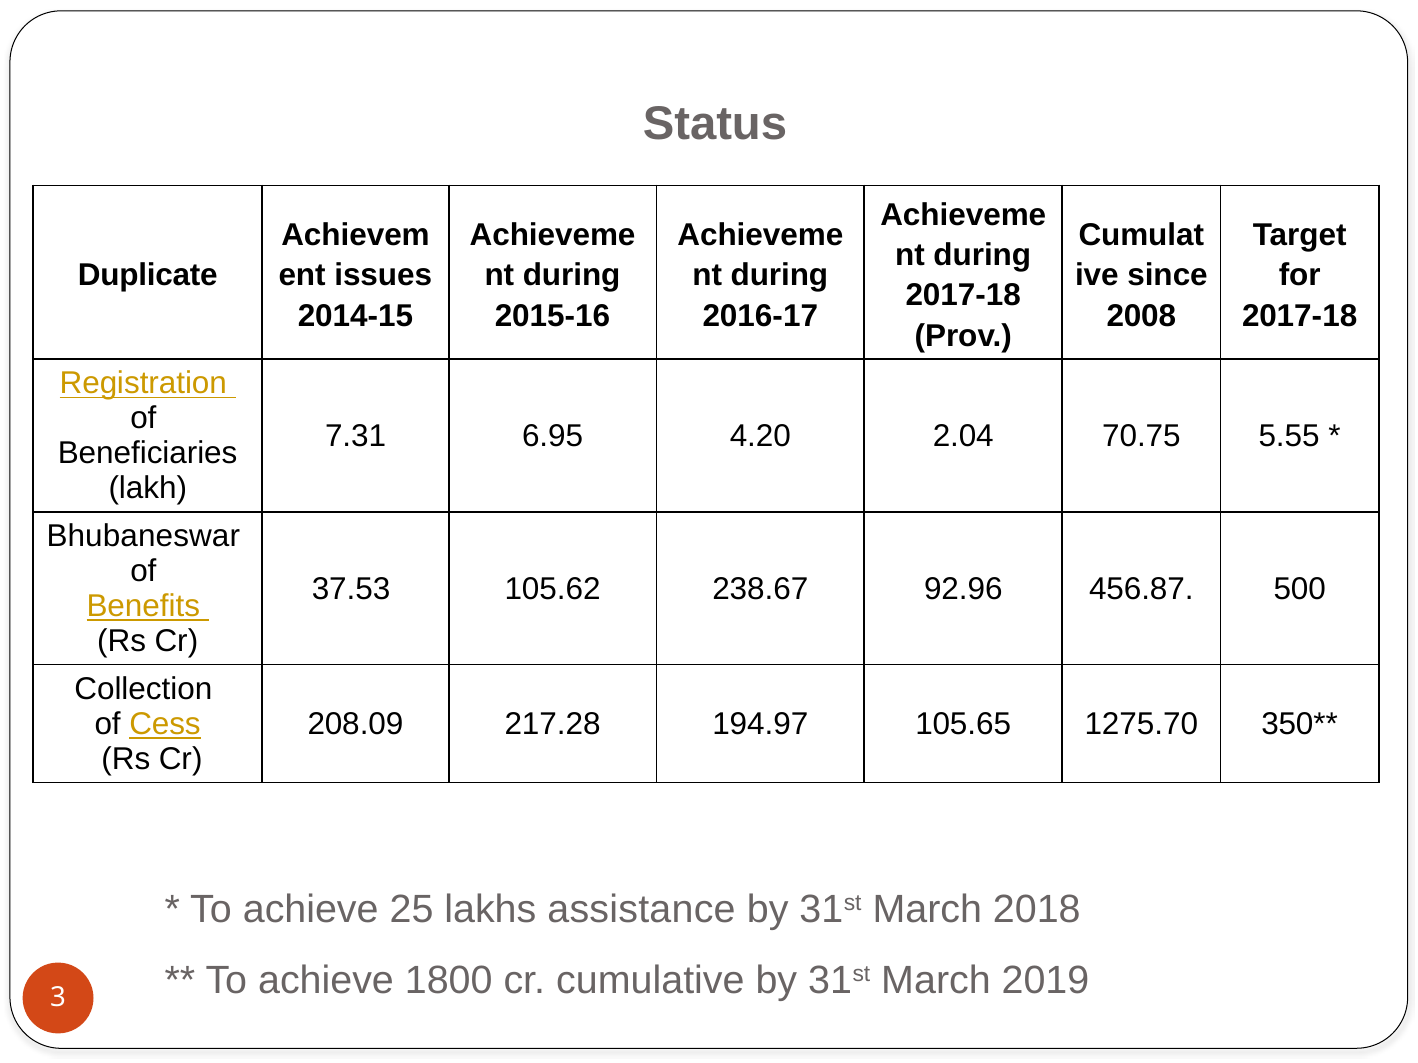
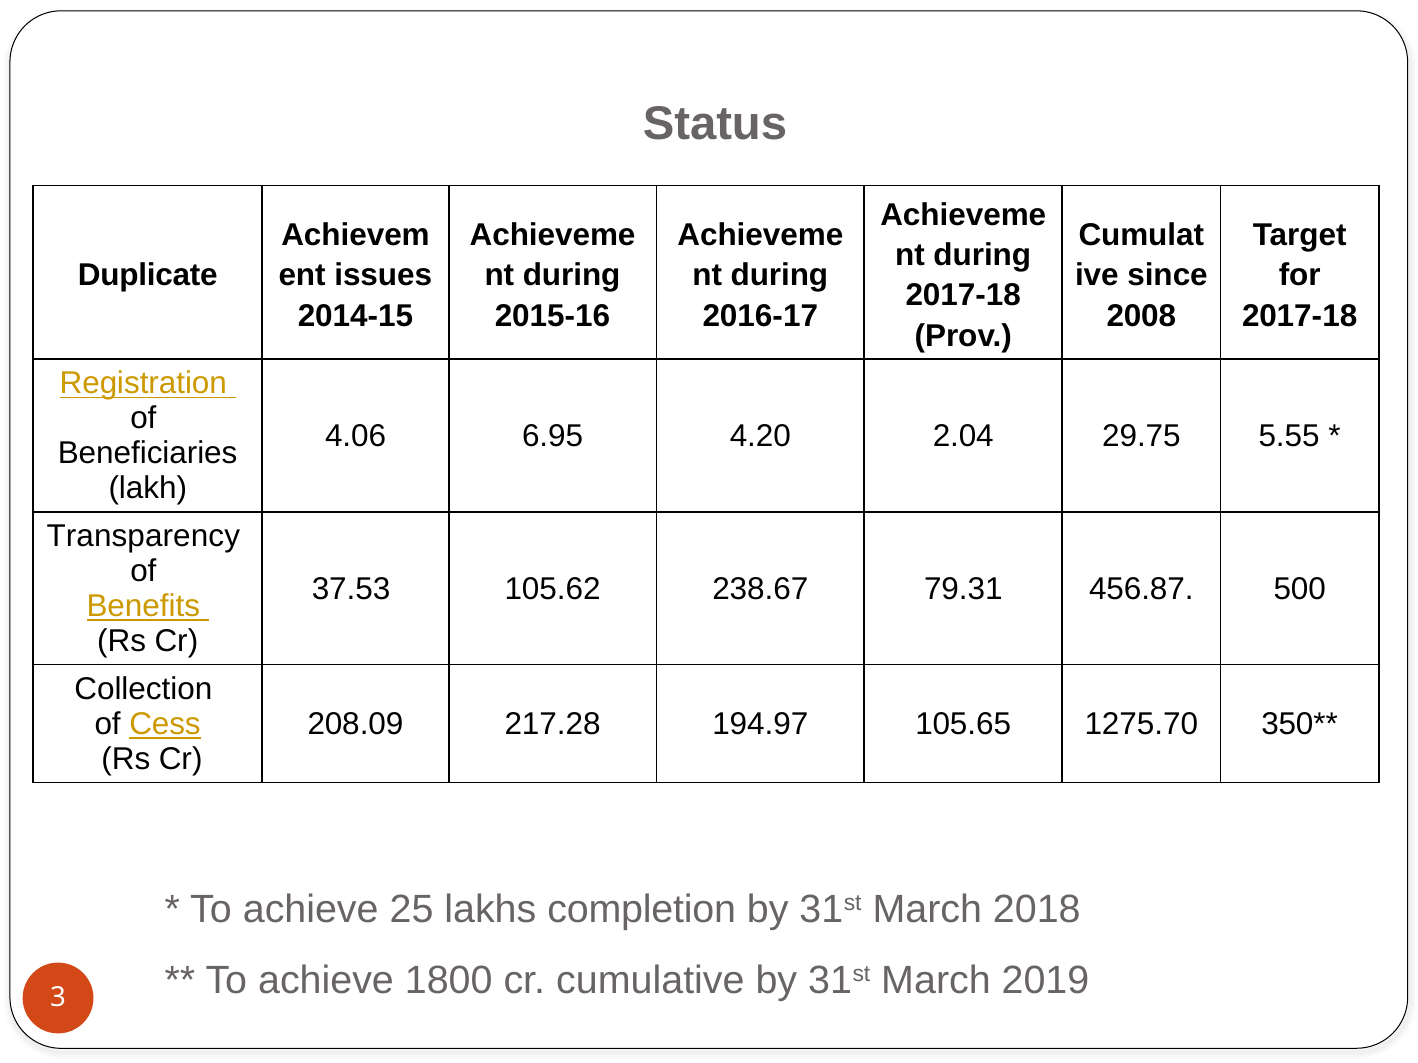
7.31: 7.31 -> 4.06 (356, 436)
70.75: 70.75 -> 29.75 (1141, 436)
Bhubaneswar: Bhubaneswar -> Transparency (143, 536)
92.96: 92.96 -> 79.31 (963, 589)
assistance: assistance -> completion (642, 910)
